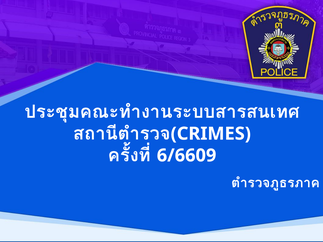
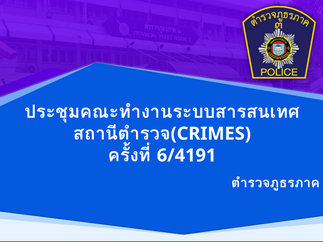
6/6609: 6/6609 -> 6/4191 (187, 156)
